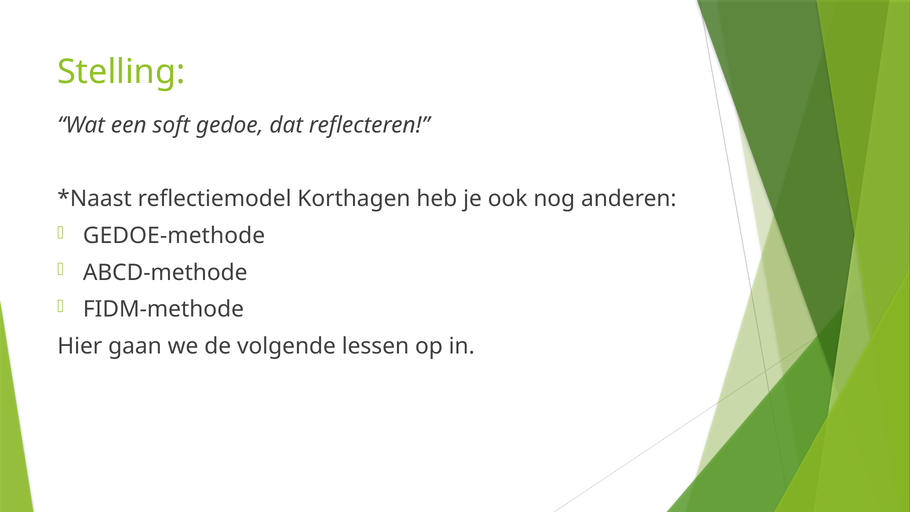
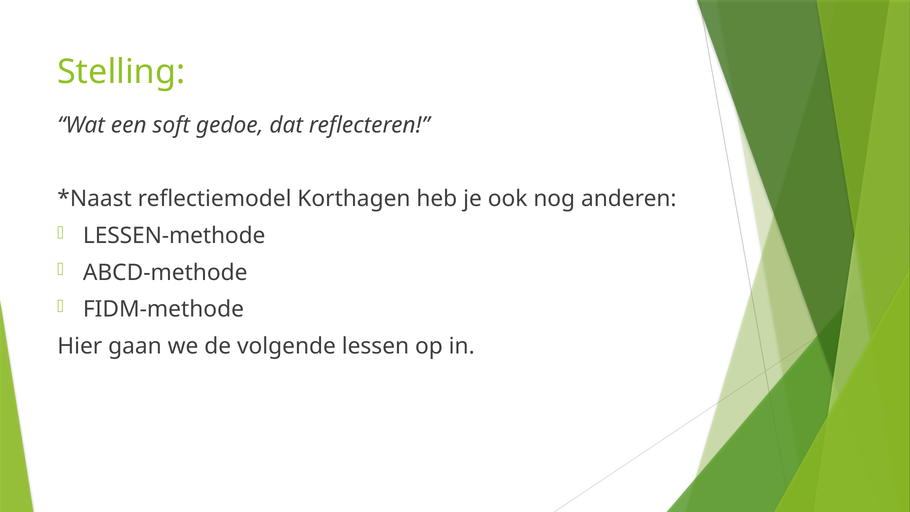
GEDOE-methode: GEDOE-methode -> LESSEN-methode (174, 236)
